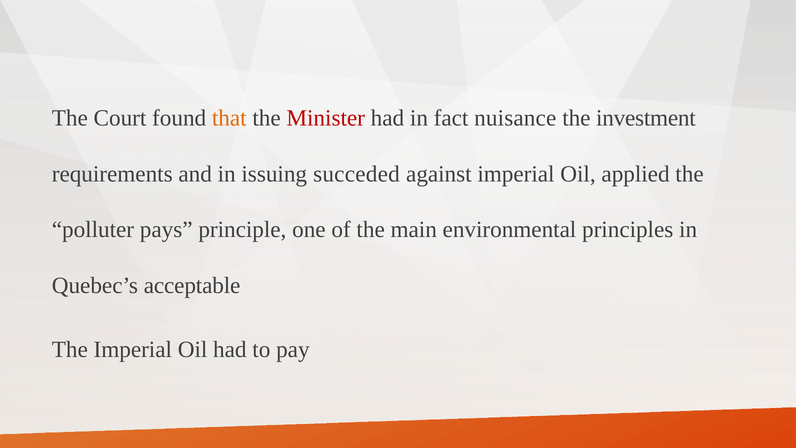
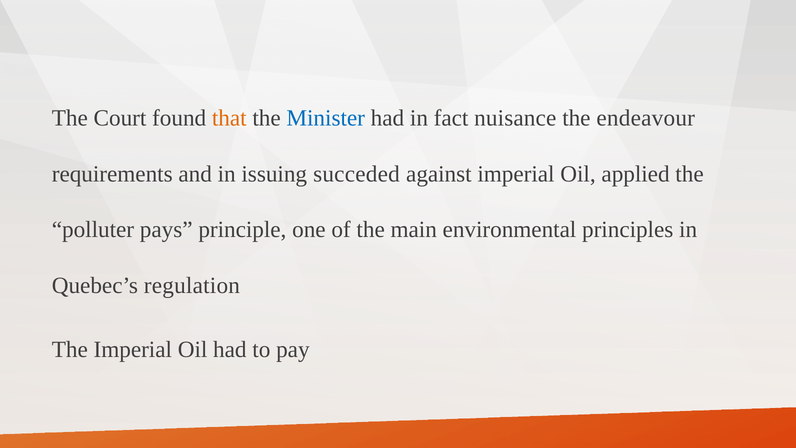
Minister colour: red -> blue (326, 118)
investment: investment -> endeavour (646, 118)
acceptable: acceptable -> regulation (192, 285)
